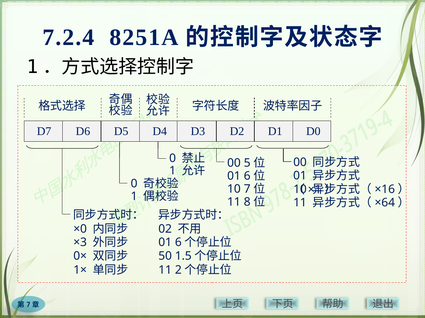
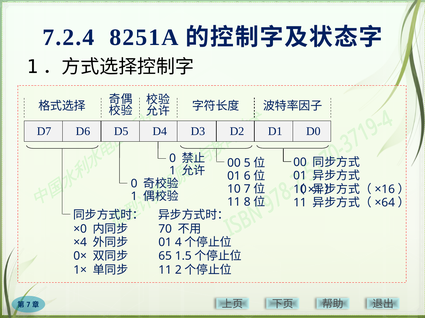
02: 02 -> 70 (165, 230)
×3: ×3 -> ×4 (80, 243)
6: 6 -> 4 (178, 243)
50: 50 -> 65 (165, 257)
